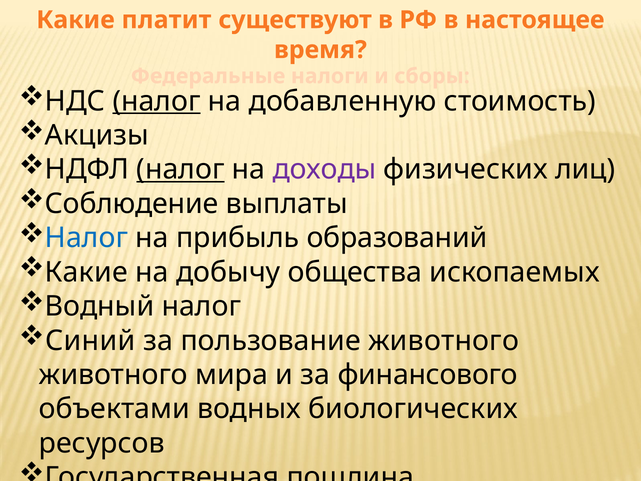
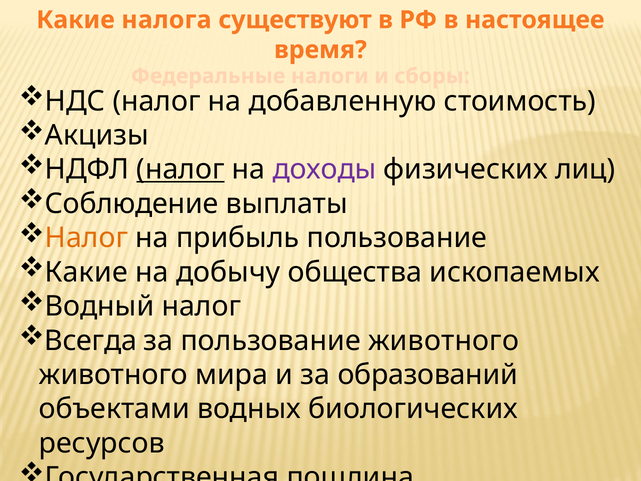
платит: платит -> налога (166, 20)
налог underline: present -> none (157, 101)
Налог colour: blue -> orange (87, 238)
прибыль образований: образований -> пользование (397, 238)
Синий: Синий -> Всегда (91, 340)
финансового: финансового -> образований (428, 375)
